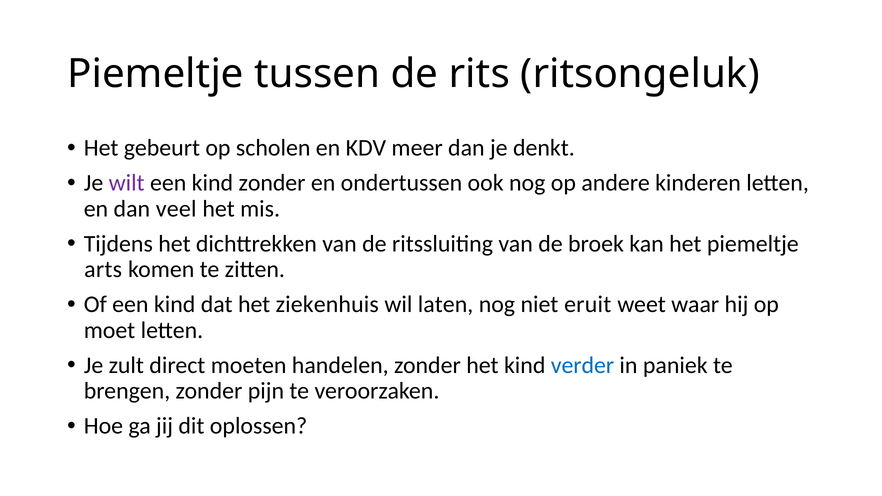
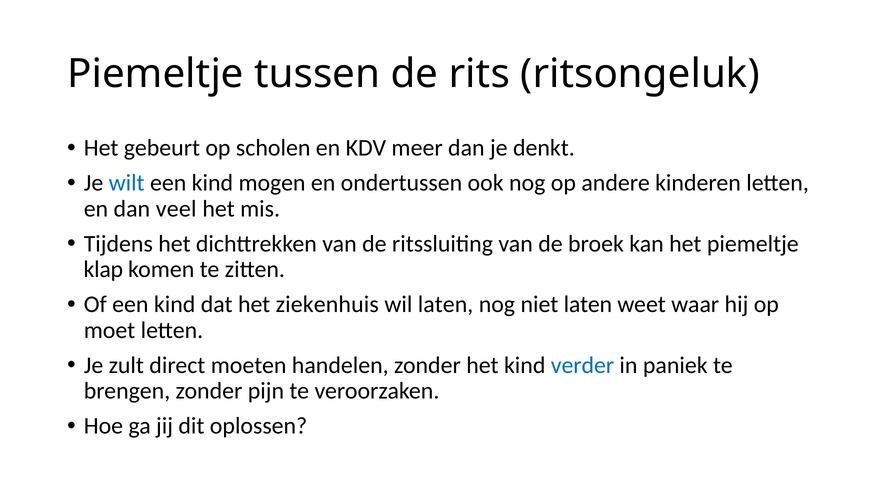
wilt colour: purple -> blue (127, 183)
kind zonder: zonder -> mogen (272, 183)
arts: arts -> klap (103, 270)
niet eruit: eruit -> laten (588, 305)
